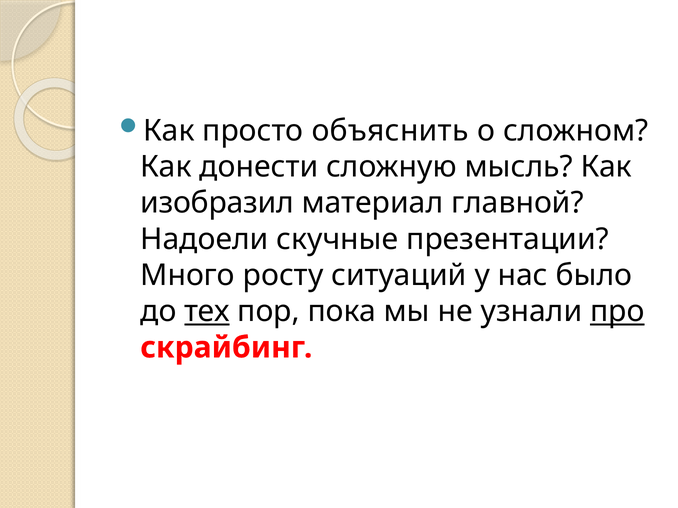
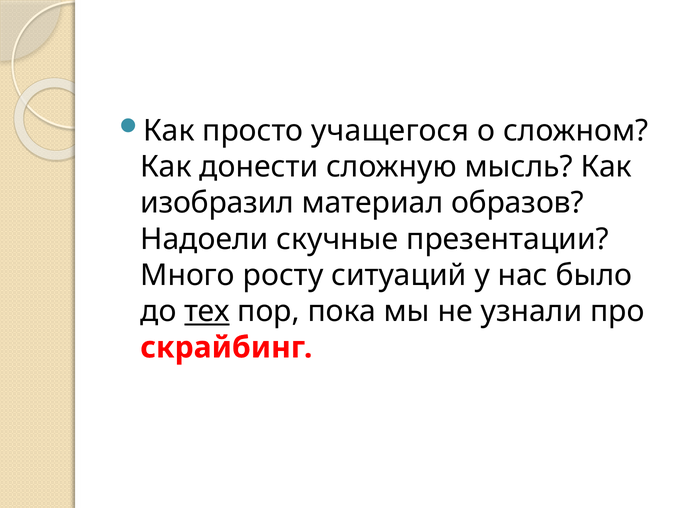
объяснить: объяснить -> учащегося (390, 131)
главной: главной -> образов (517, 203)
про underline: present -> none (617, 312)
